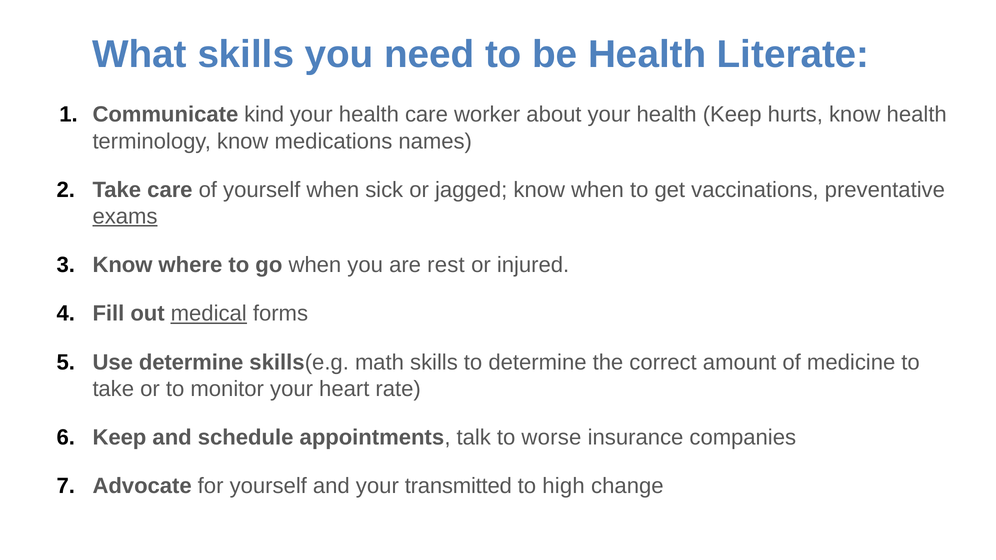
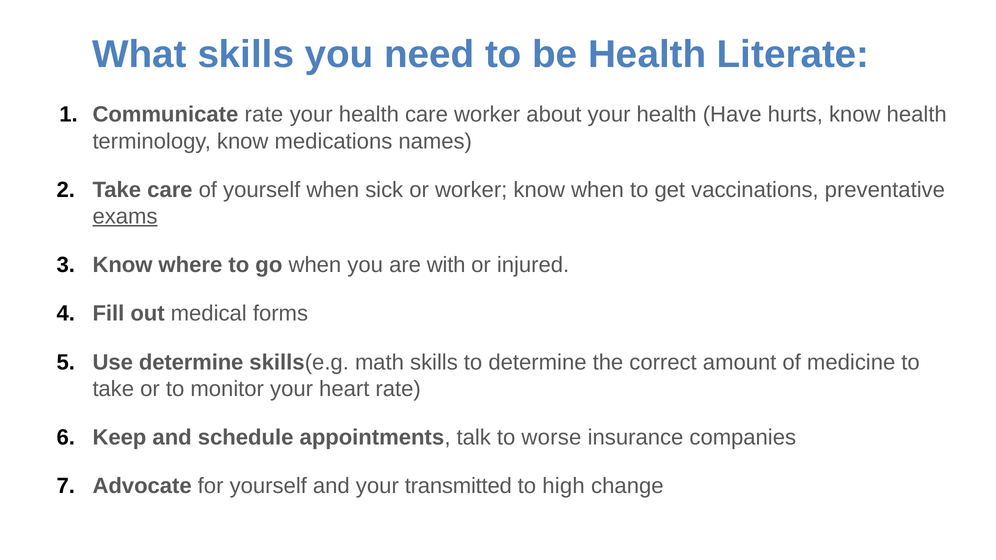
Communicate kind: kind -> rate (264, 115)
health Keep: Keep -> Have (732, 115)
or jagged: jagged -> worker (471, 190)
rest: rest -> with (446, 265)
medical underline: present -> none (209, 314)
